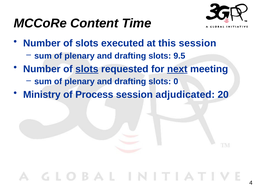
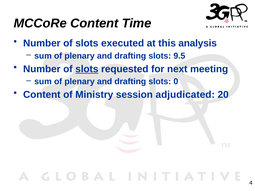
this session: session -> analysis (198, 43)
next underline: present -> none (177, 69)
Ministry: Ministry -> Content (42, 95)
Process: Process -> Ministry (94, 95)
